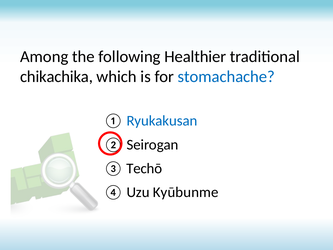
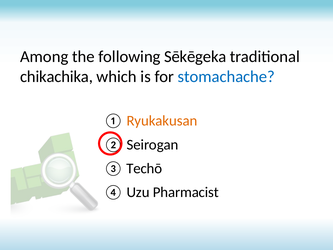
Healthier: Healthier -> Sēkēgeka (195, 57)
Ryukakusan colour: blue -> orange (162, 121)
Kyūbunme: Kyūbunme -> Pharmacist (186, 192)
